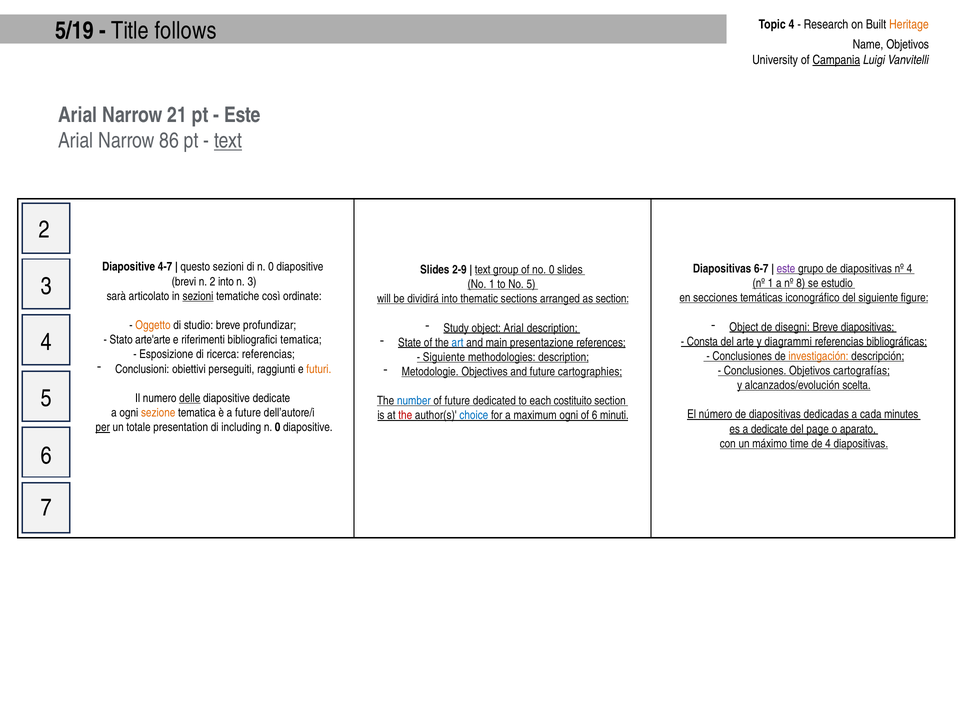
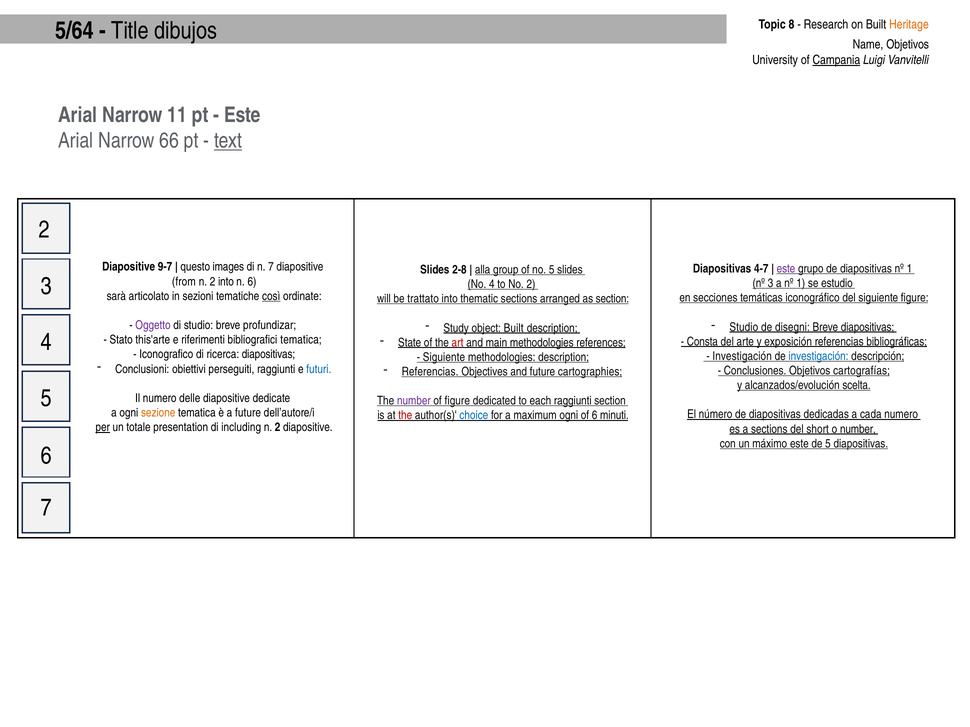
Topic 4: 4 -> 8 (792, 24)
5/19: 5/19 -> 5/64 (74, 31)
follows: follows -> dibujos (186, 31)
21: 21 -> 11 (177, 115)
86: 86 -> 66 (169, 141)
4-7: 4-7 -> 9-7 (165, 267)
questo sezioni: sezioni -> images (228, 267)
di n 0: 0 -> 7 (271, 267)
6-7: 6-7 -> 4-7 (761, 269)
diapositivas nº 4: 4 -> 1 (909, 269)
2-9: 2-9 -> 2-8 (459, 270)
text: text -> alla (483, 270)
no 0: 0 -> 5 (552, 270)
brevi: brevi -> from (184, 282)
n 3: 3 -> 6 (252, 282)
nº 1: 1 -> 3 (771, 283)
a nº 8: 8 -> 1 (801, 283)
No 1: 1 -> 4 (492, 284)
No 5: 5 -> 2 (531, 284)
sezioni underline: present -> none (198, 296)
così underline: none -> present (271, 296)
dividirá: dividirá -> trattato (423, 299)
Oggetto colour: orange -> purple (153, 325)
Object: Object -> Studio (744, 327)
object Arial: Arial -> Built (514, 328)
arte'arte: arte'arte -> this'arte (153, 340)
art colour: blue -> red (457, 343)
main presentazione: presentazione -> methodologies (542, 343)
diagrammi: diagrammi -> exposición (788, 342)
Esposizione: Esposizione -> Iconografico (166, 355)
ricerca referencias: referencias -> diapositivas (268, 355)
Conclusiones: Conclusiones -> Investigación (742, 356)
investigación colour: orange -> blue (818, 356)
futuri colour: orange -> blue (319, 369)
Metodologie: Metodologie -> Referencias (430, 372)
delle underline: present -> none (190, 398)
number colour: blue -> purple (414, 401)
of future: future -> figure (457, 401)
each costituito: costituito -> raggiunti (573, 401)
cada minutes: minutes -> numero (901, 415)
0: 0 -> 2 (278, 428)
a dedicate: dedicate -> sections (769, 429)
page: page -> short (818, 429)
o aparato: aparato -> number (858, 429)
máximo time: time -> este (799, 444)
de 4: 4 -> 5 (828, 444)
